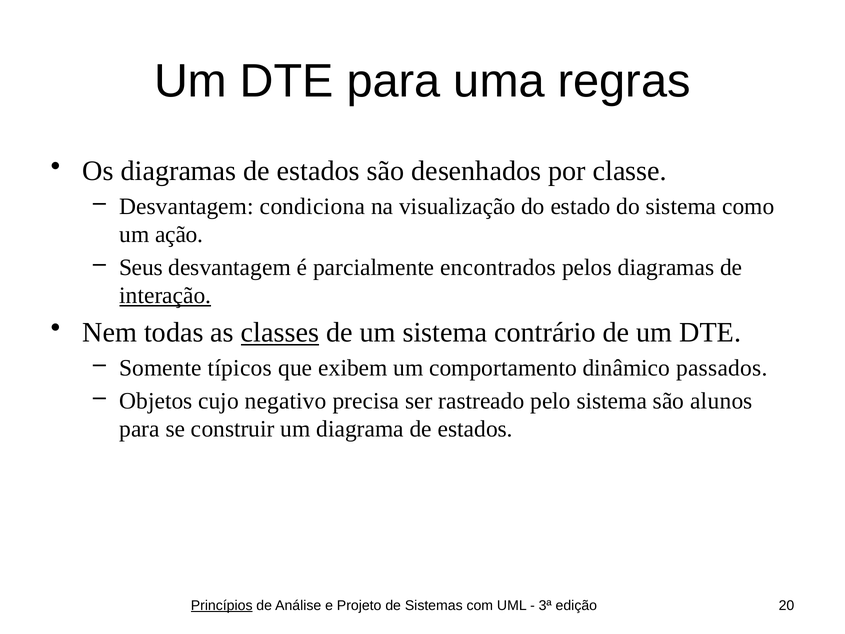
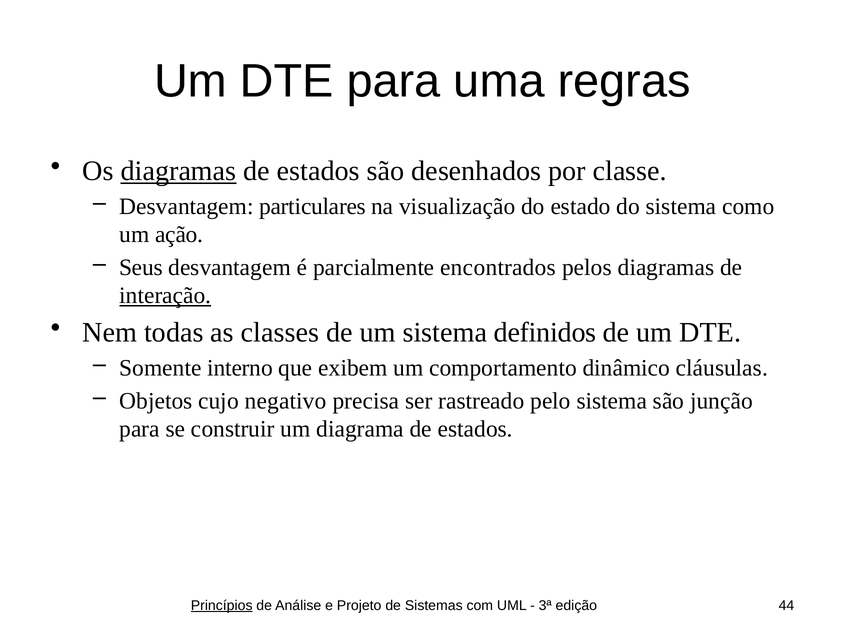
diagramas underline: none -> present (178, 171)
condiciona: condiciona -> particulares (313, 206)
classes underline: present -> none (280, 332)
contrário: contrário -> definidos (545, 332)
típicos: típicos -> interno (240, 368)
passados: passados -> cláusulas (722, 368)
alunos: alunos -> junção (721, 401)
20: 20 -> 44 (786, 605)
